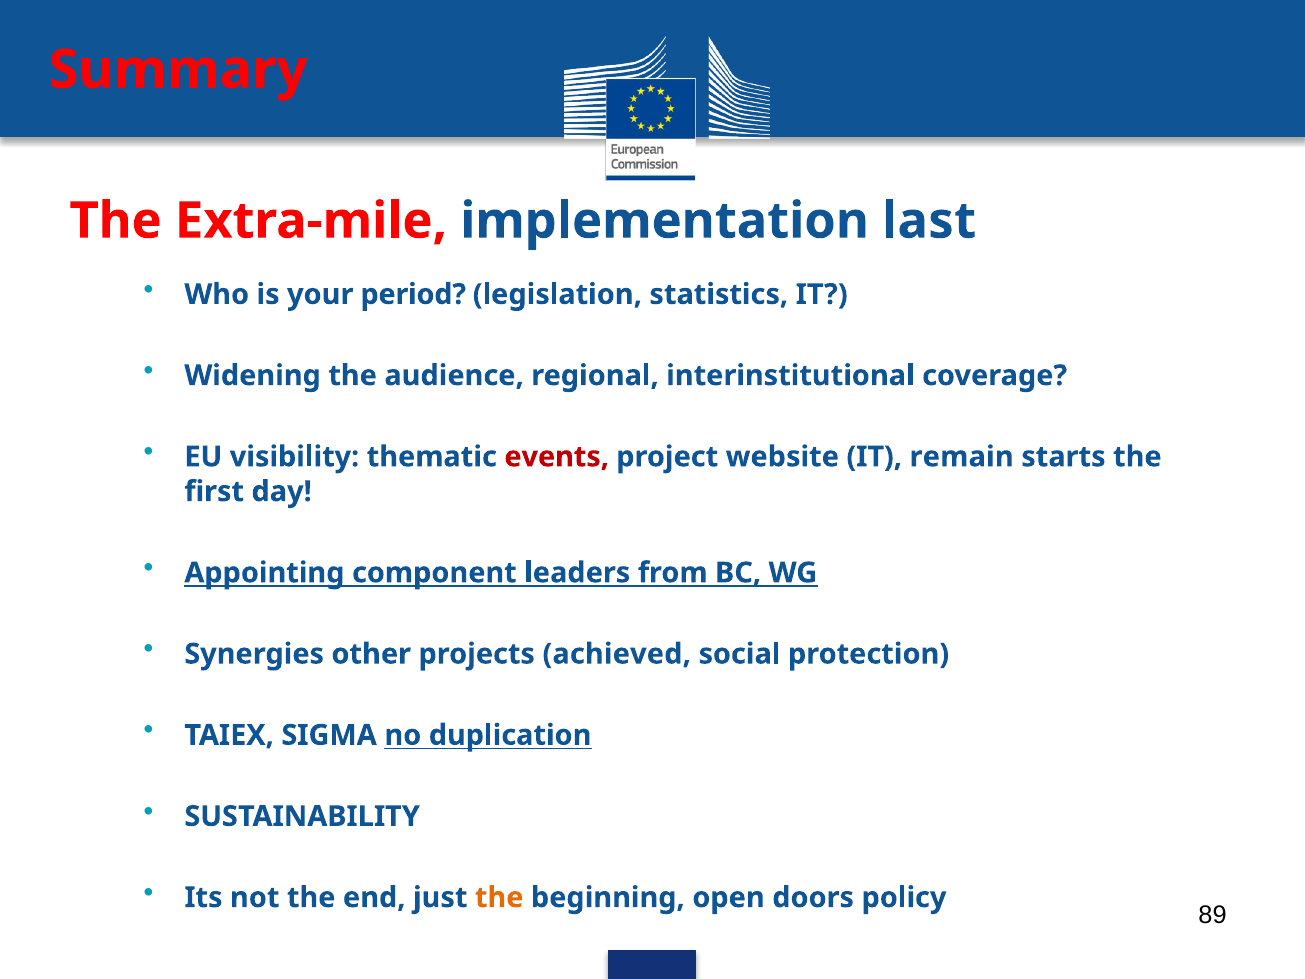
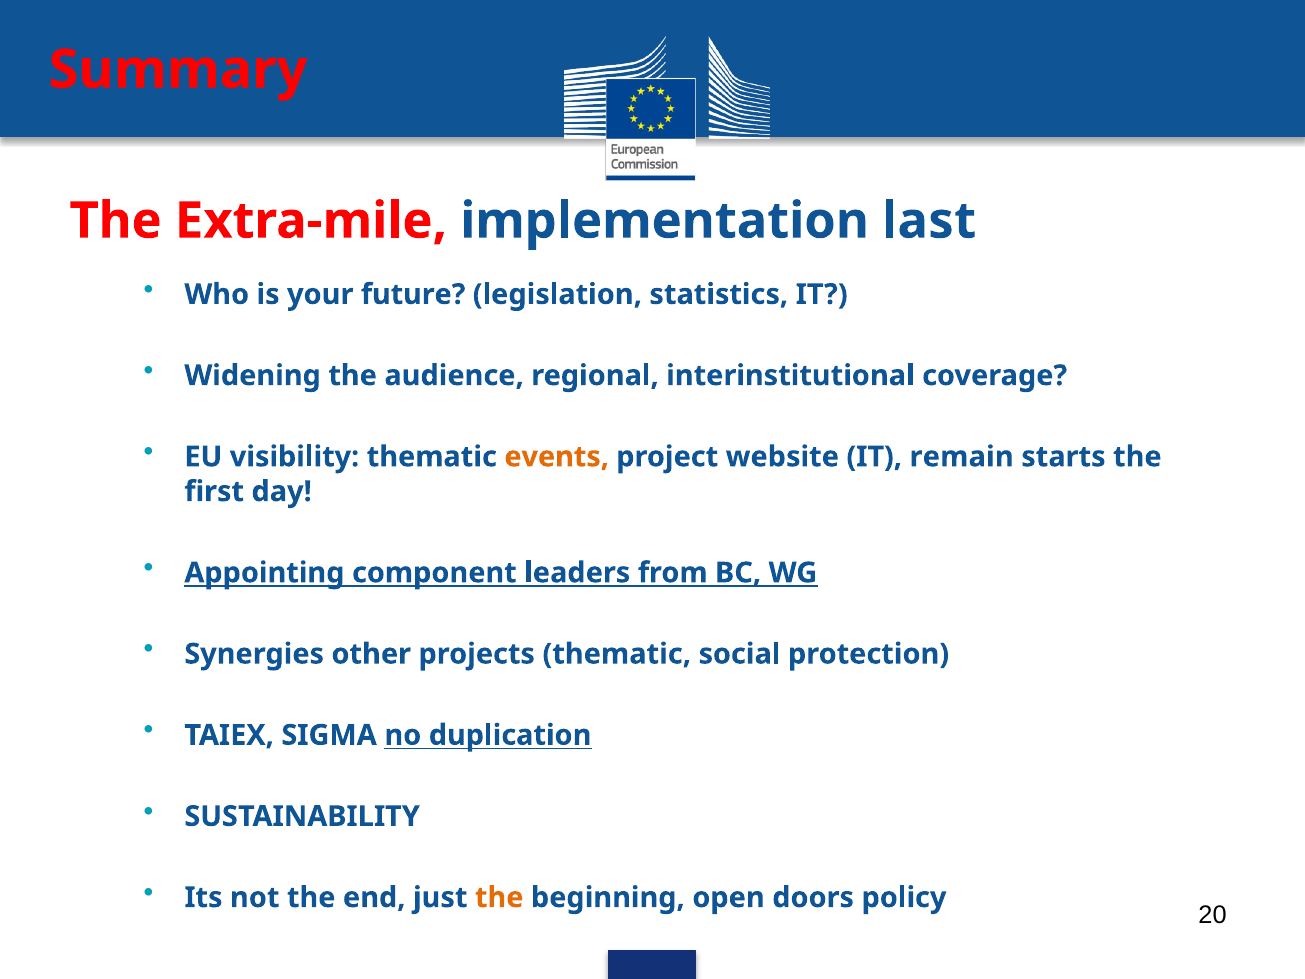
period: period -> future (413, 294)
events colour: red -> orange (557, 457)
projects achieved: achieved -> thematic (617, 654)
89: 89 -> 20 (1213, 915)
